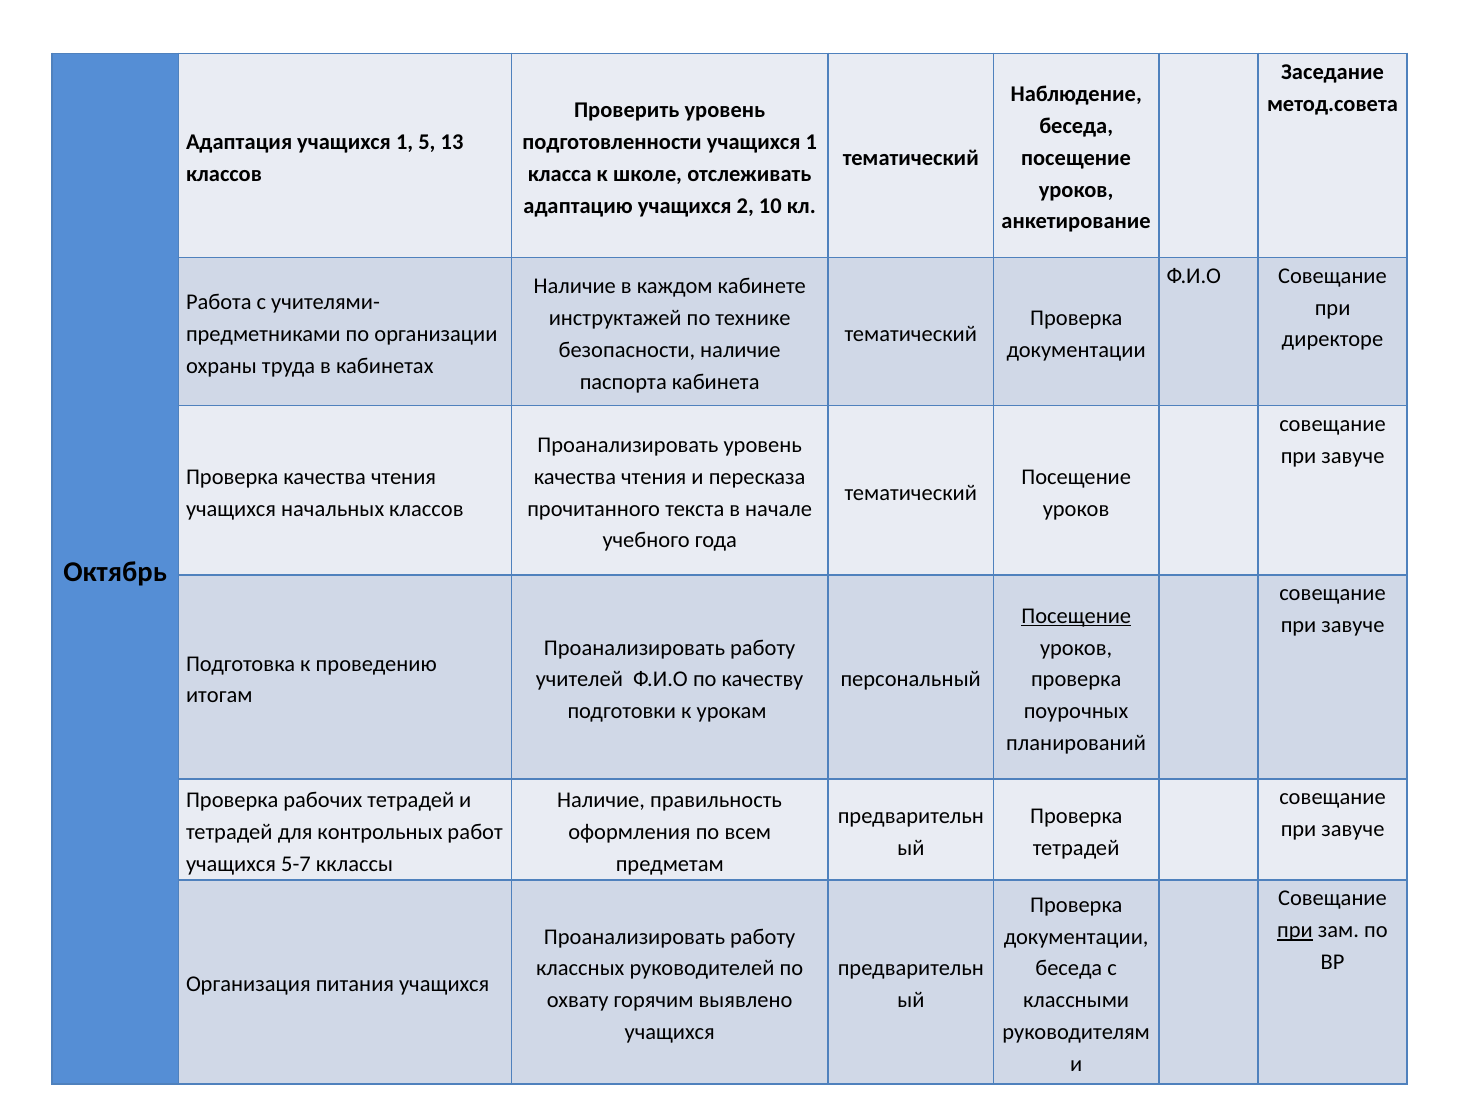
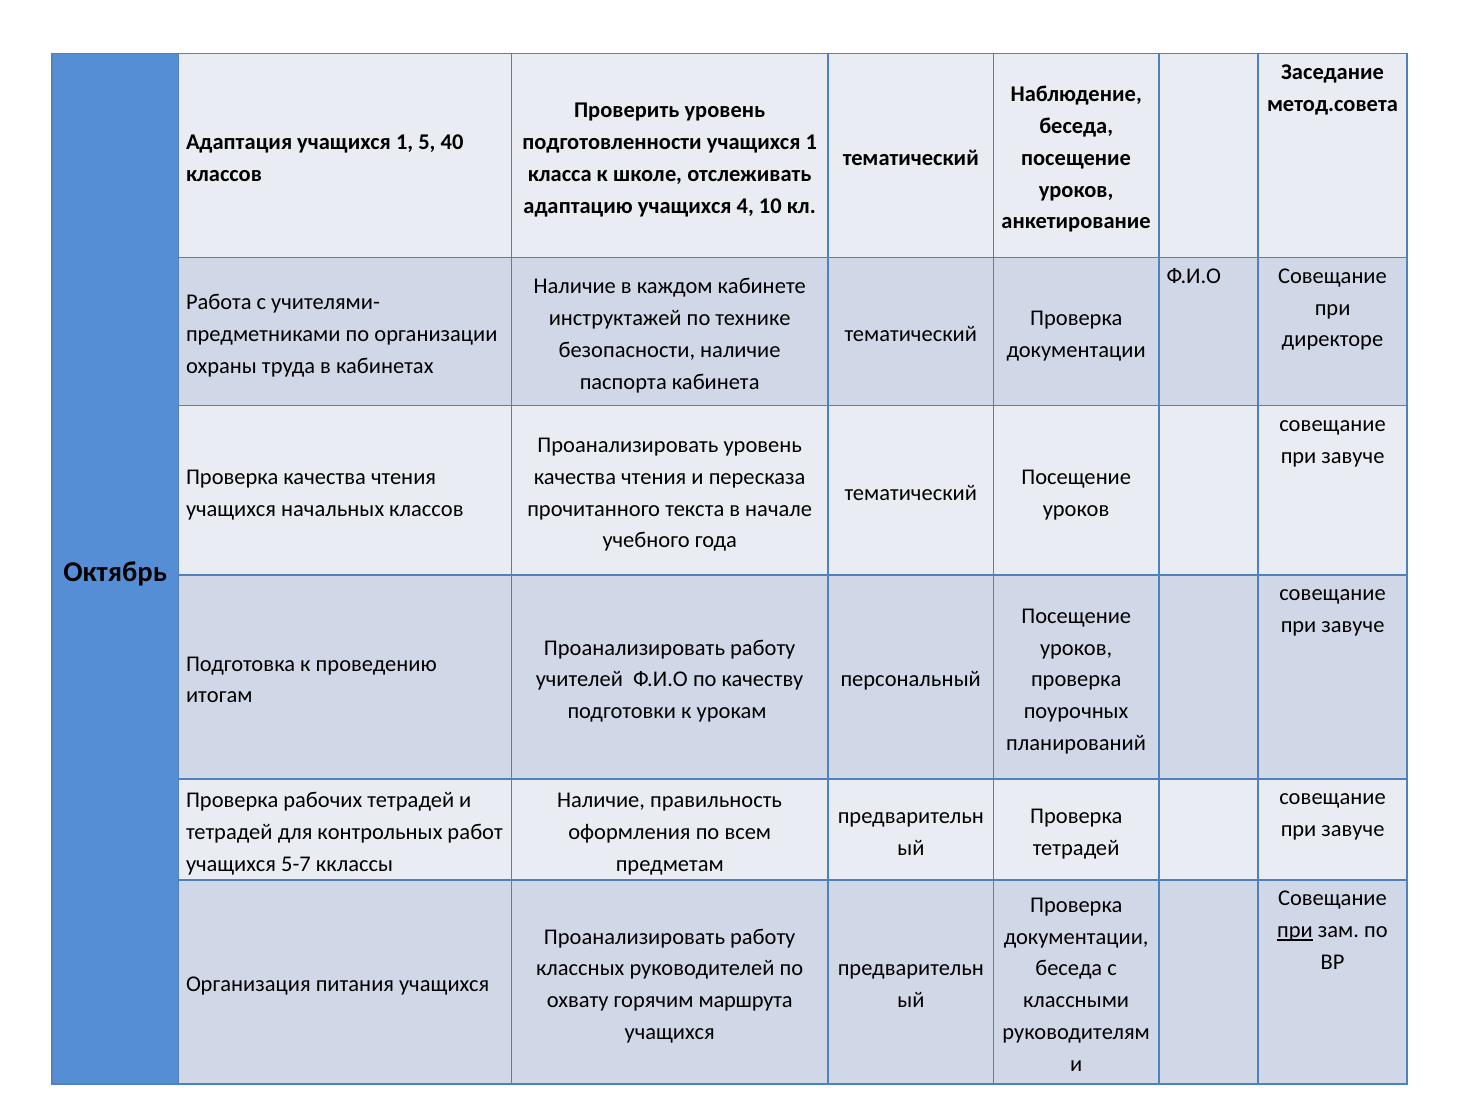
13: 13 -> 40 (452, 142)
2: 2 -> 4 (745, 206)
Посещение underline: present -> none (1076, 616)
выявлено: выявлено -> маршрута (746, 1001)
